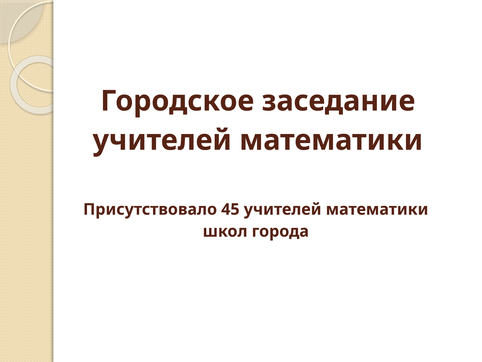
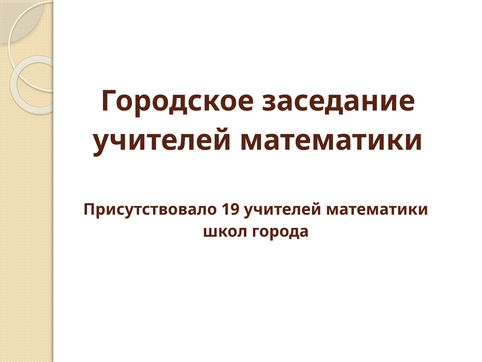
45: 45 -> 19 (230, 209)
